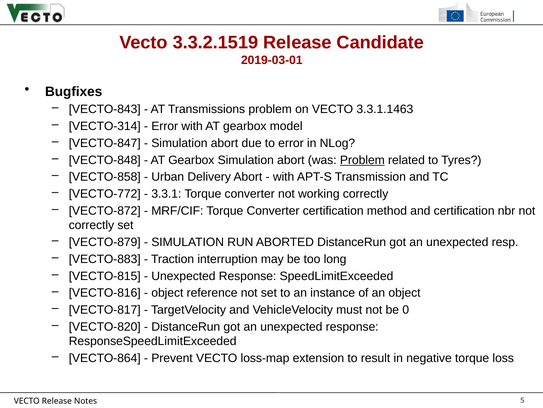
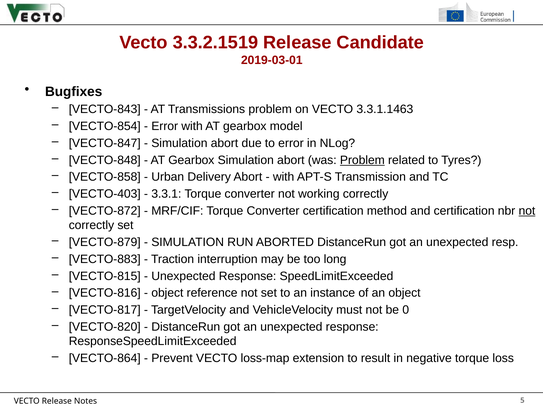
VECTO-314: VECTO-314 -> VECTO-854 (105, 126)
VECTO-772: VECTO-772 -> VECTO-403 (105, 194)
not underline: none -> present (527, 210)
